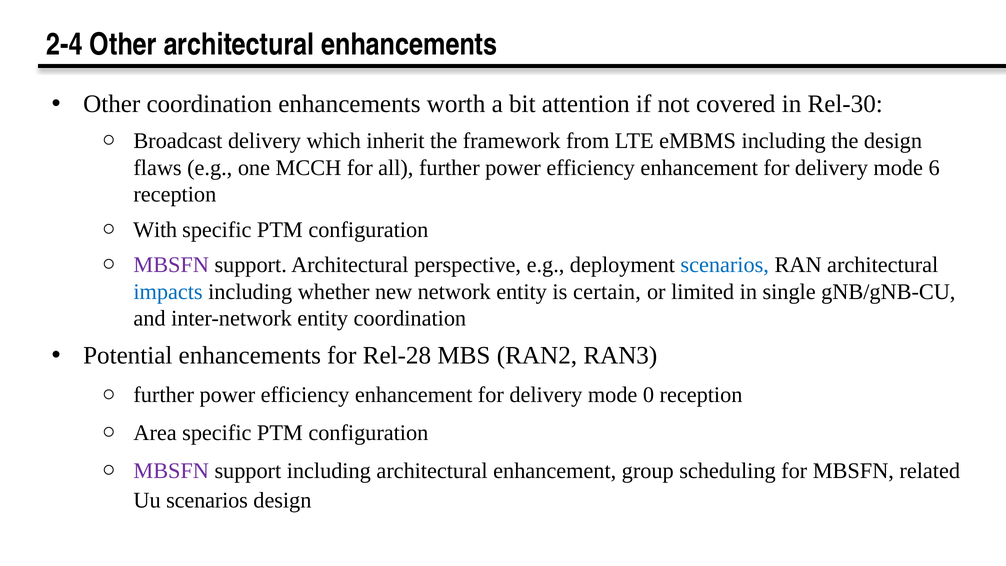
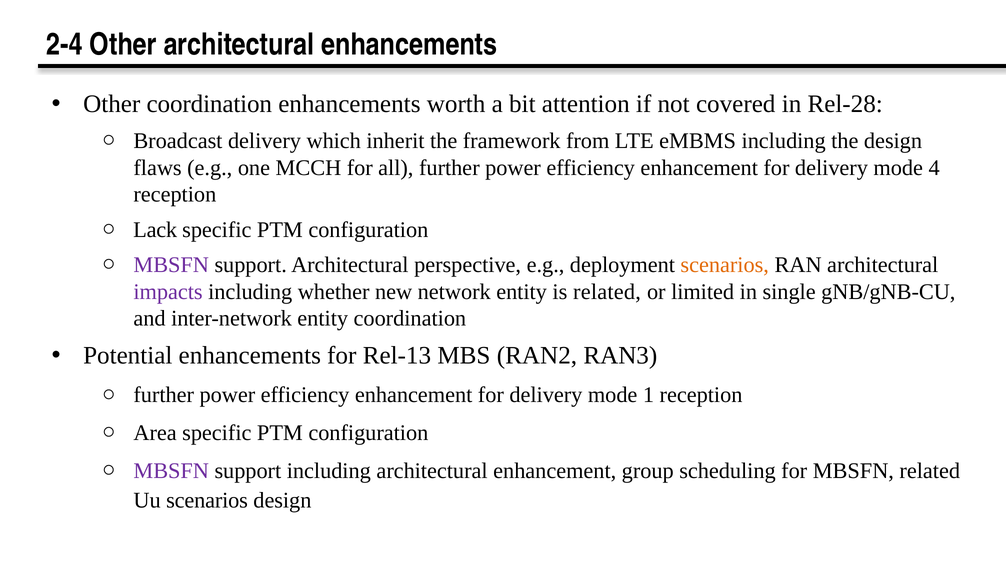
Rel-30: Rel-30 -> Rel-28 (845, 104)
6: 6 -> 4 (934, 168)
With: With -> Lack (155, 230)
scenarios colour: blue -> orange (725, 265)
impacts colour: blue -> purple (168, 292)
is certain: certain -> related (607, 292)
Rel-28: Rel-28 -> Rel-13 (397, 356)
0: 0 -> 1 (649, 395)
